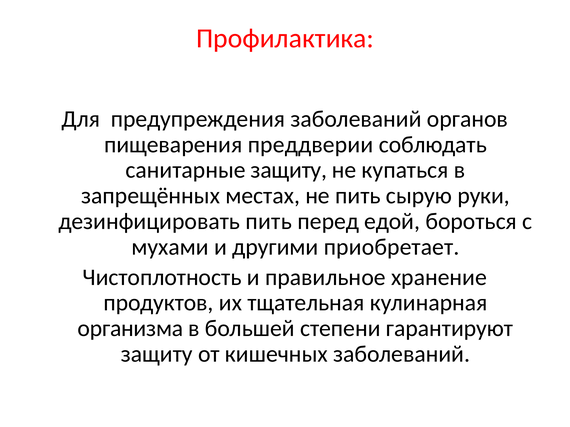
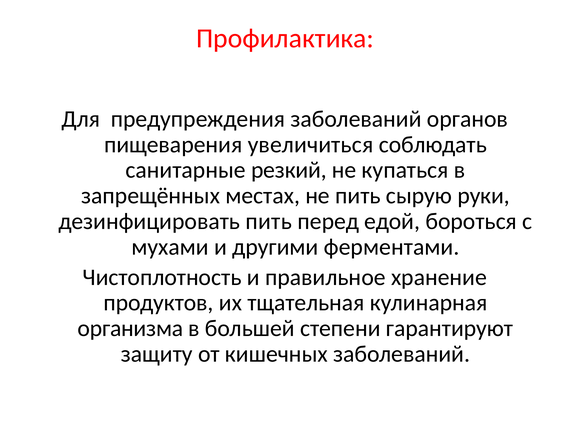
преддверии: преддверии -> увеличиться (310, 145)
санитарные защиту: защиту -> резкий (289, 170)
приобретает: приобретает -> ферментами (392, 247)
